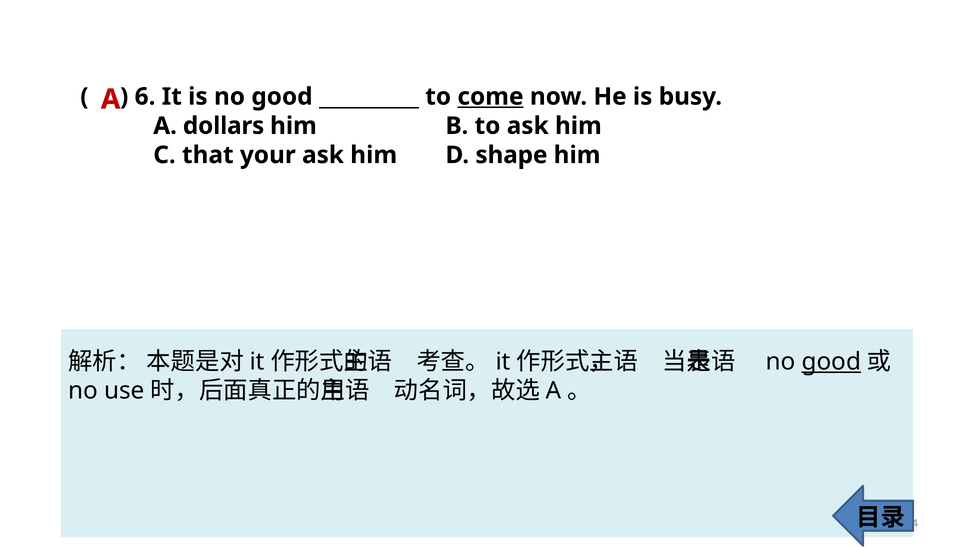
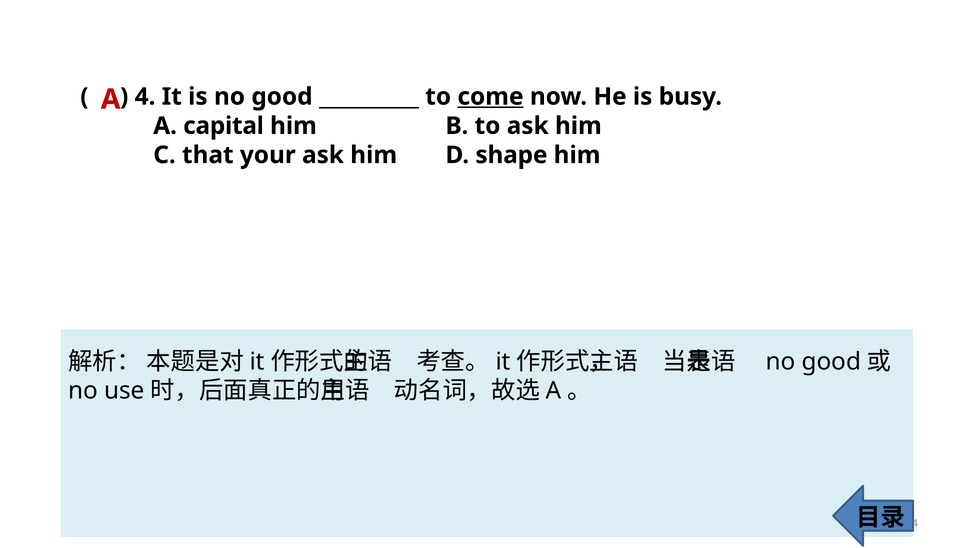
6: 6 -> 4 (145, 97)
dollars: dollars -> capital (224, 126)
good underline: present -> none (831, 362)
